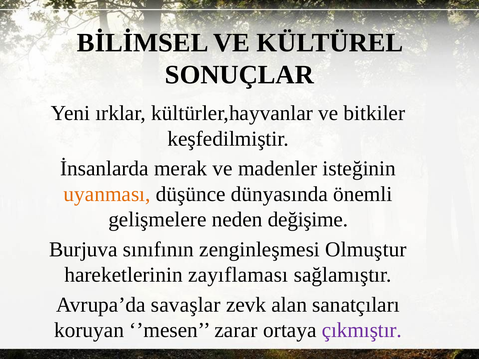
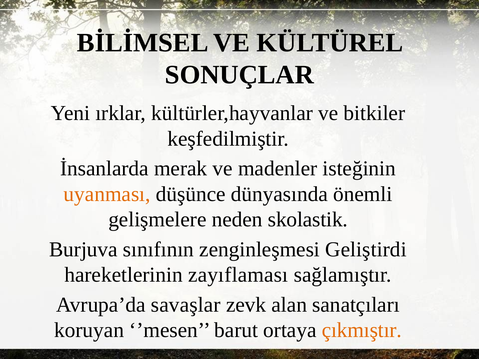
değişime: değişime -> skolastik (308, 220)
Olmuştur: Olmuştur -> Geliştirdi (366, 250)
zarar: zarar -> barut (236, 330)
çıkmıştır colour: purple -> orange (362, 330)
